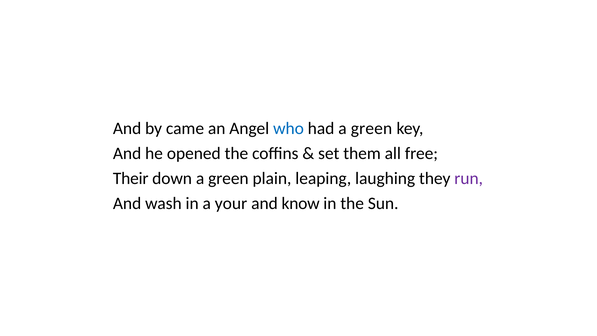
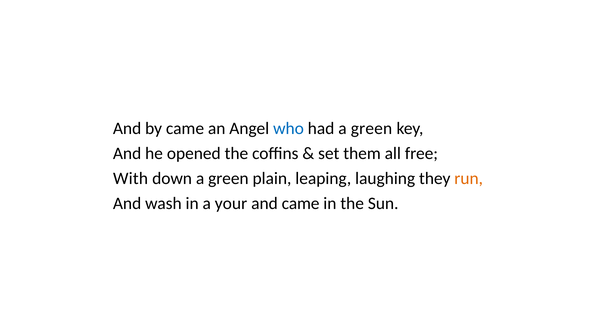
Their: Their -> With (131, 178)
run colour: purple -> orange (469, 178)
and know: know -> came (301, 203)
